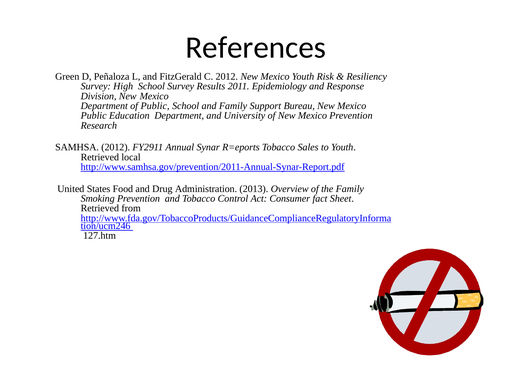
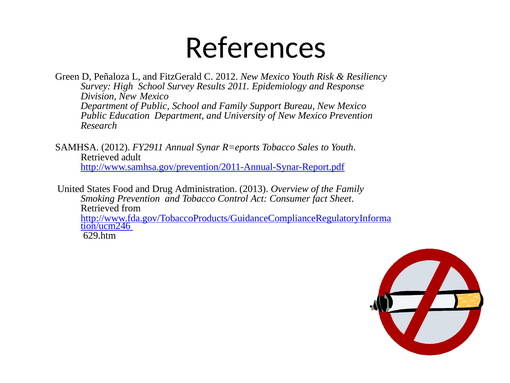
local: local -> adult (131, 157)
127.htm: 127.htm -> 629.htm (100, 235)
